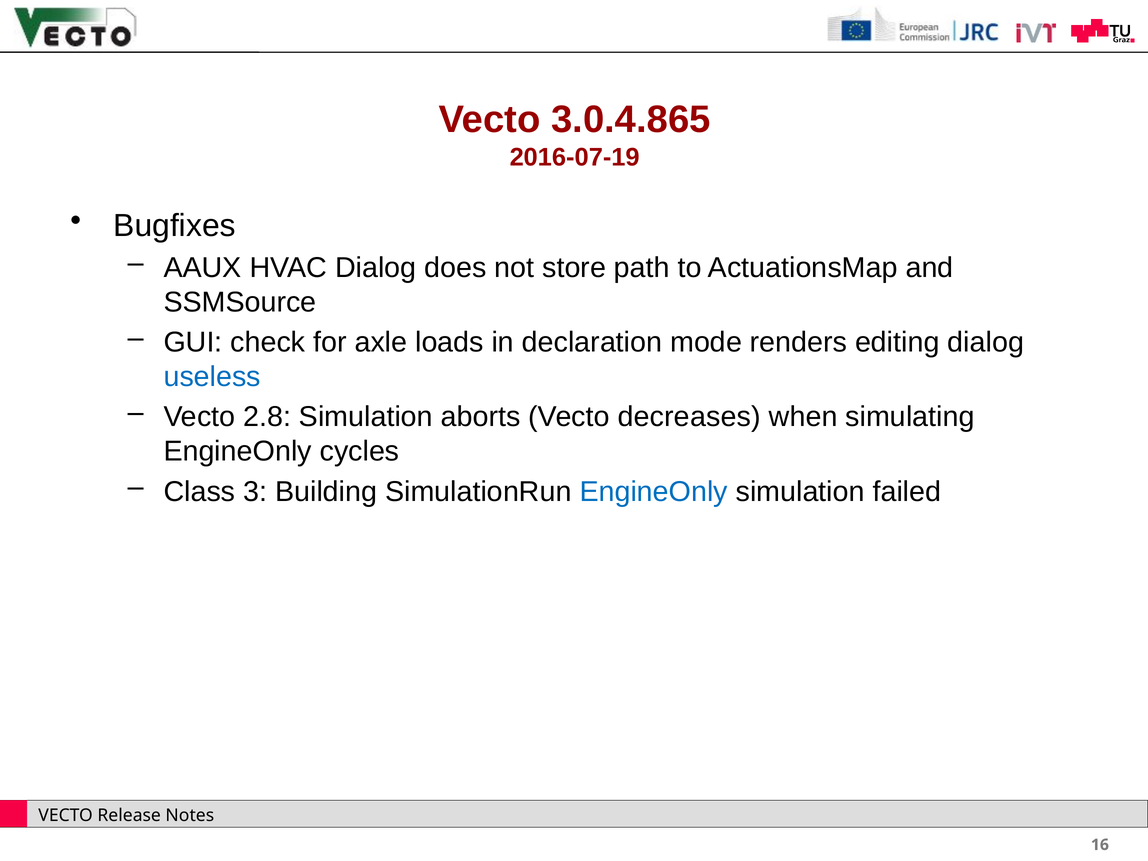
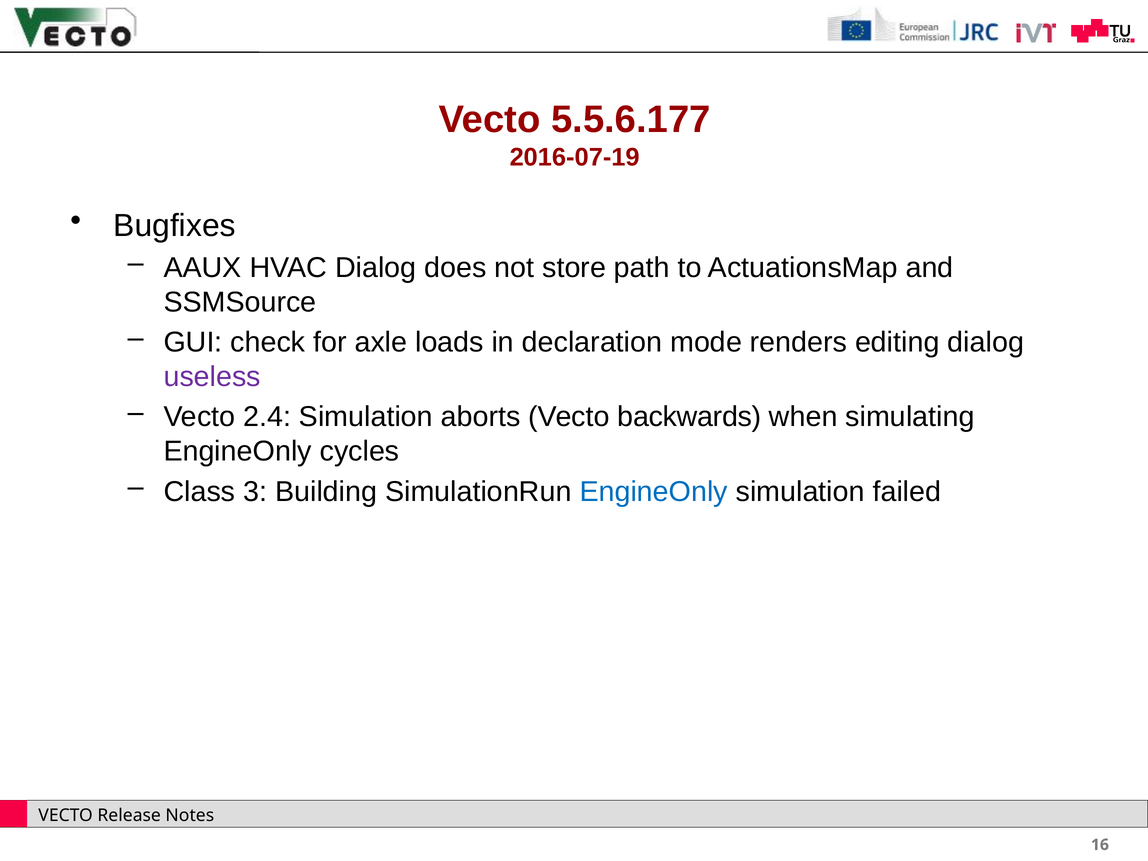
3.0.4.865: 3.0.4.865 -> 5.5.6.177 (631, 120)
useless colour: blue -> purple (212, 377)
2.8: 2.8 -> 2.4 (267, 417)
decreases: decreases -> backwards (689, 417)
